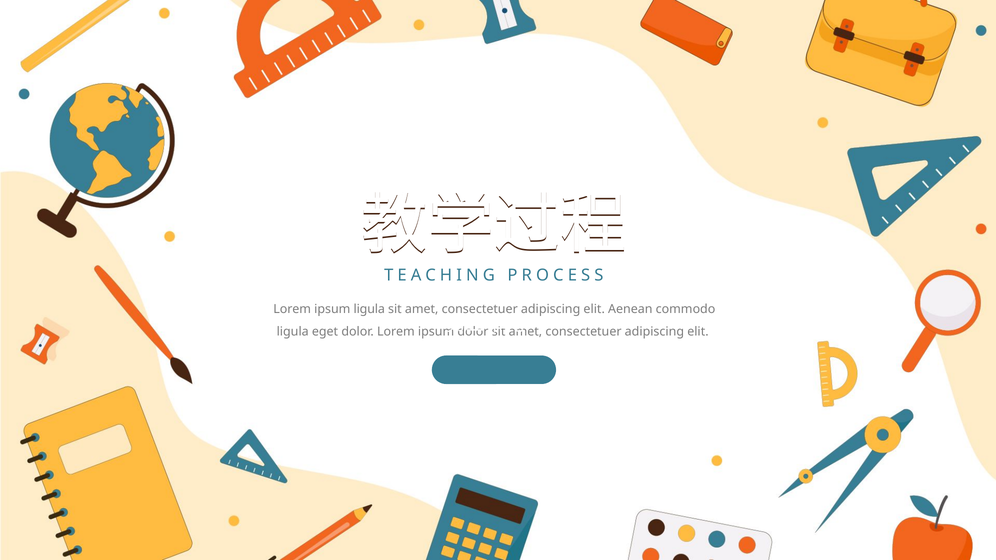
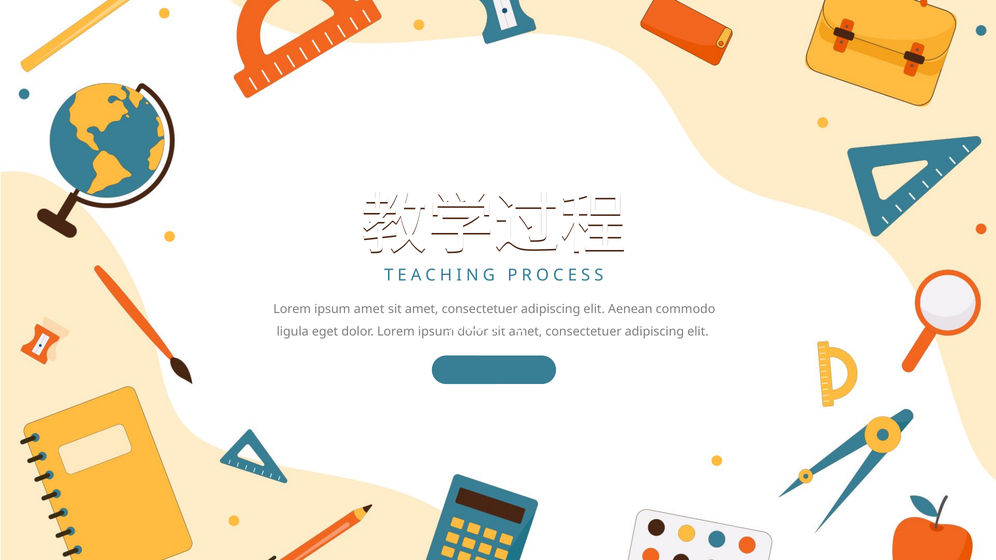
ipsum ligula: ligula -> amet (369, 309)
